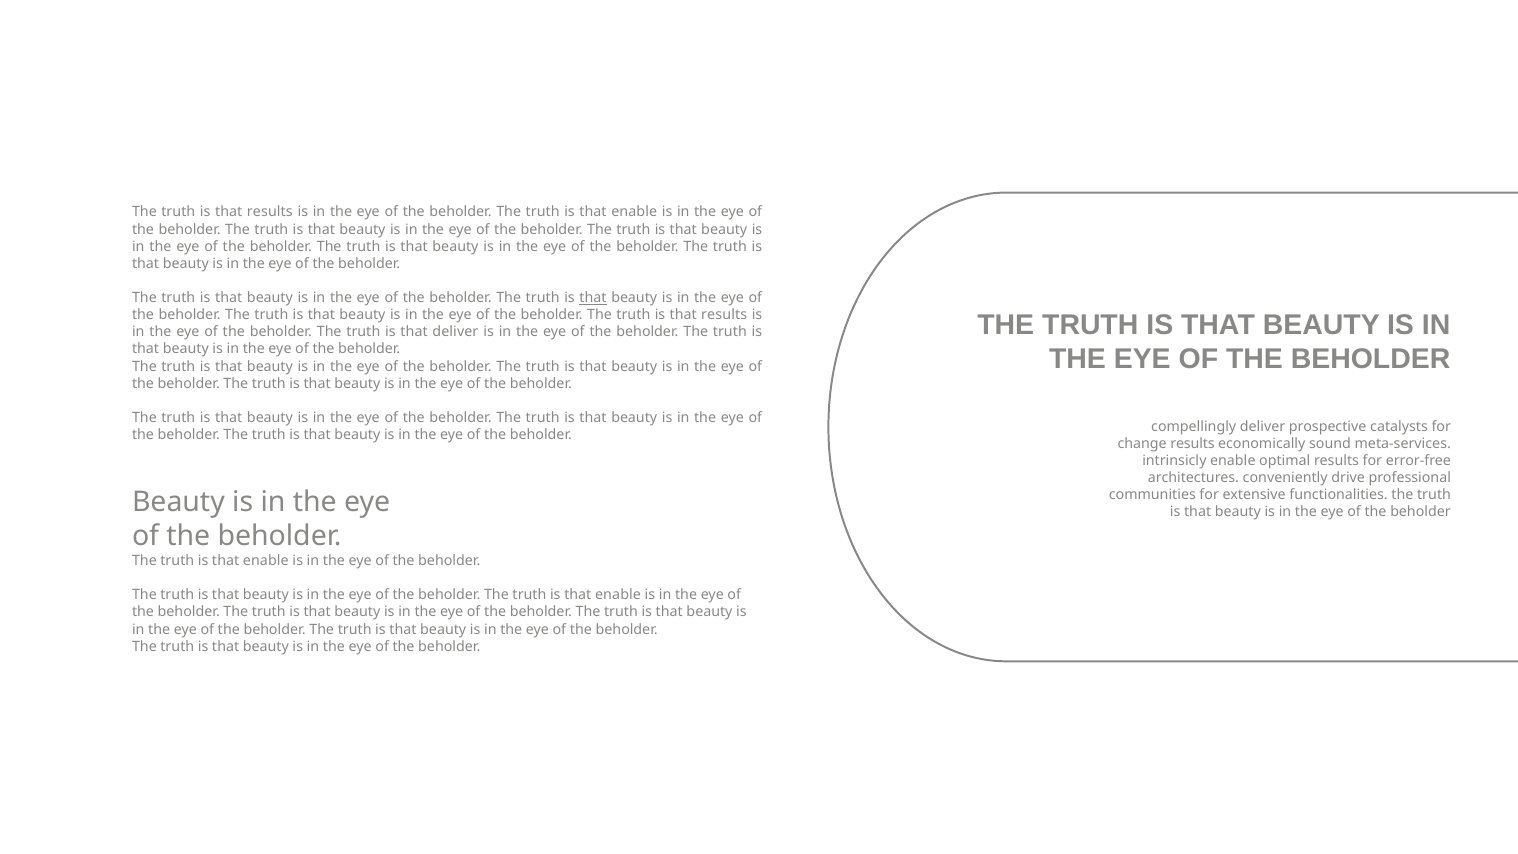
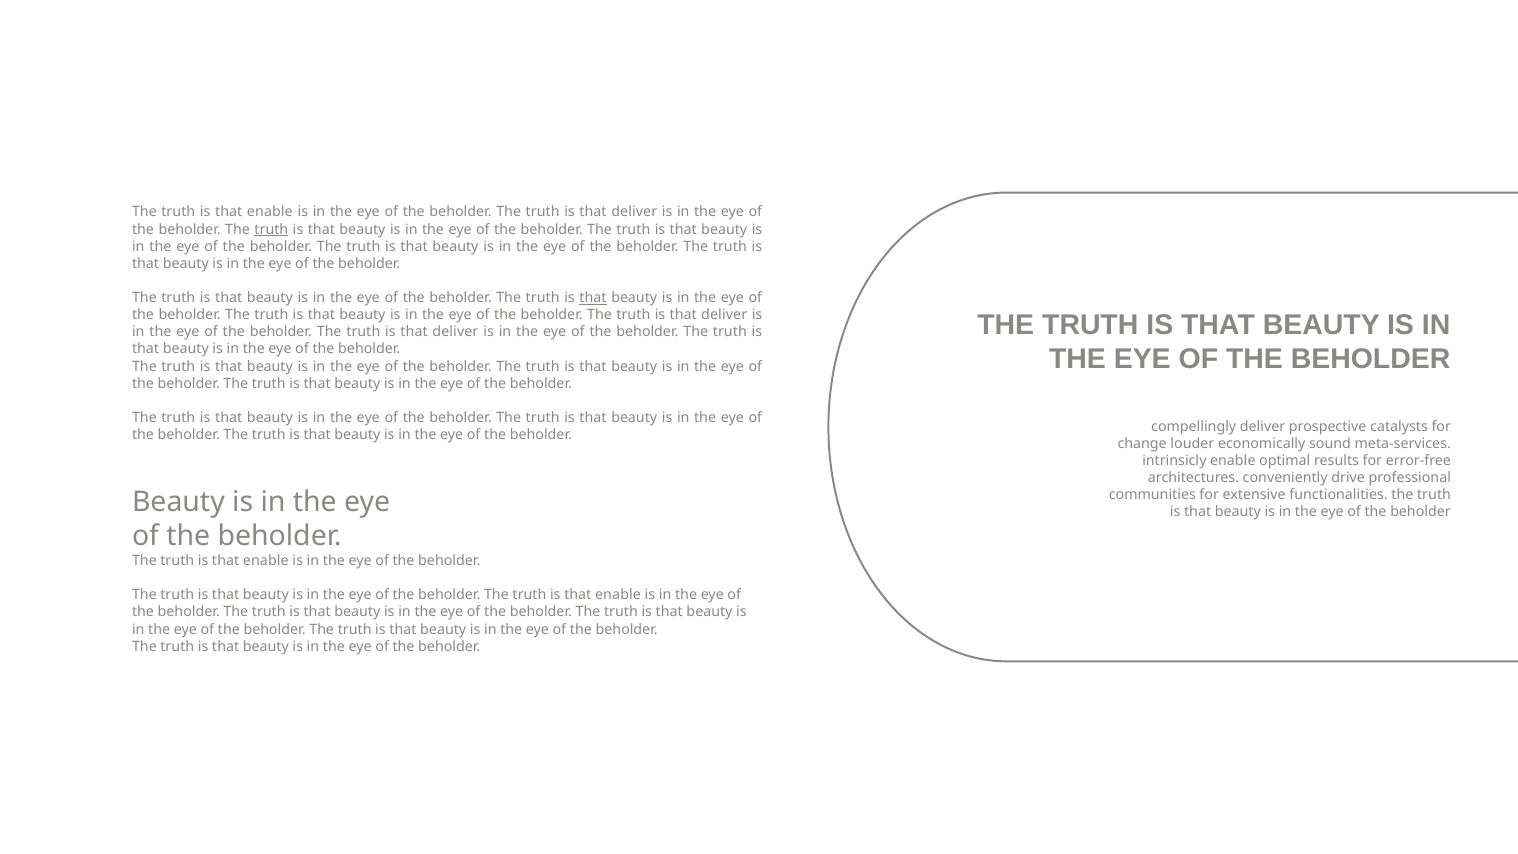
results: results -> enable (270, 212)
enable: enable -> deliver (634, 212)
truth underline: none -> present (271, 229)
results: results -> deliver (724, 315)
change results: results -> louder (1192, 444)
